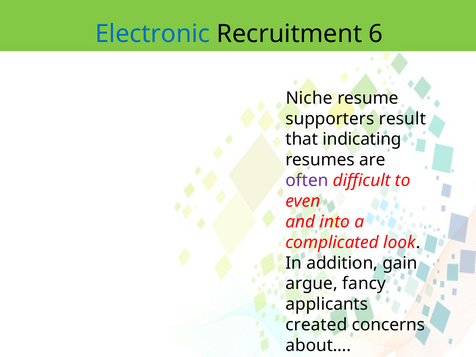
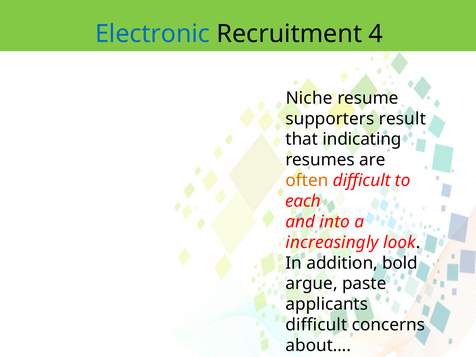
6: 6 -> 4 (376, 34)
often colour: purple -> orange (307, 181)
even: even -> each (303, 201)
complicated: complicated -> increasingly (332, 242)
gain: gain -> bold (400, 263)
fancy: fancy -> paste (364, 284)
created: created -> difficult (316, 325)
